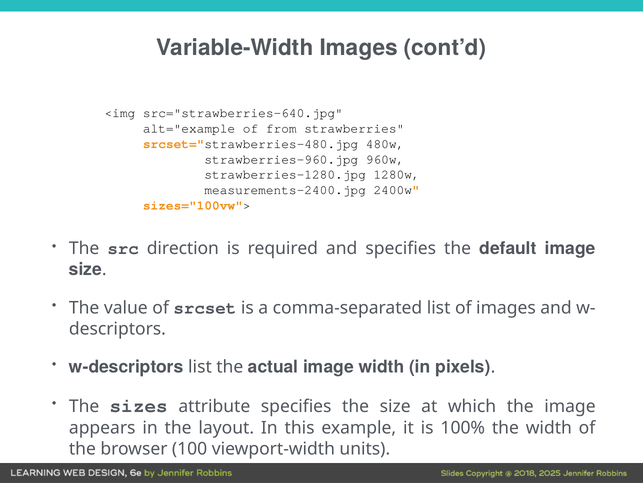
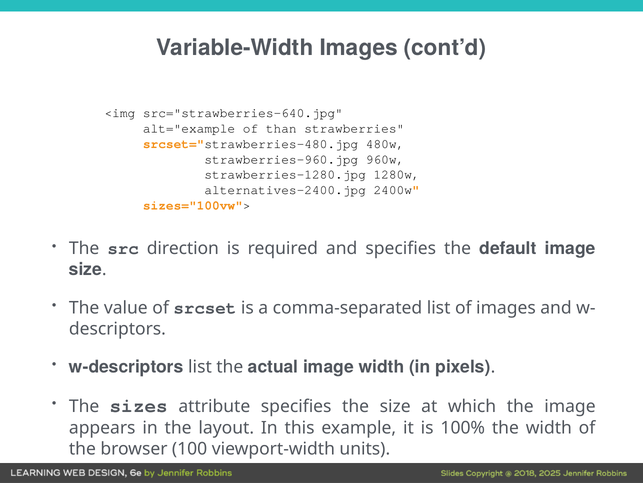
from: from -> than (281, 128)
measurements-2400.jpg: measurements-2400.jpg -> alternatives-2400.jpg (285, 190)
